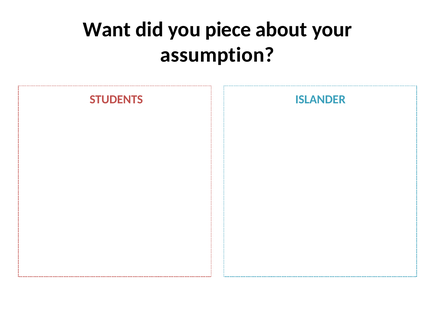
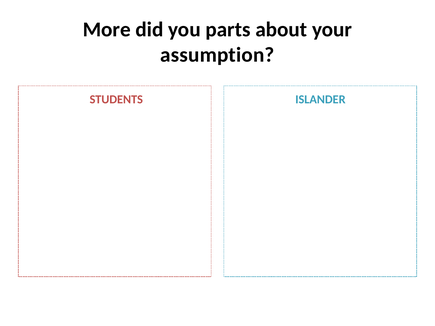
Want: Want -> More (107, 29)
piece: piece -> parts (228, 29)
